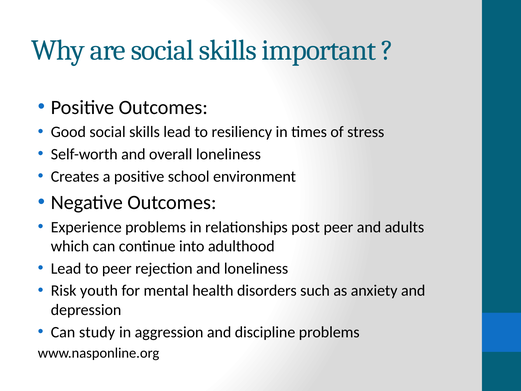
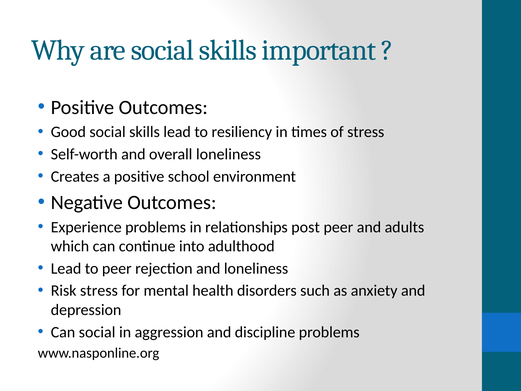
Risk youth: youth -> stress (99, 291)
Can study: study -> social (97, 332)
